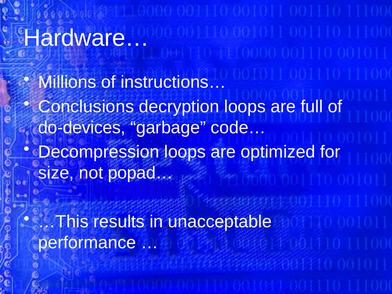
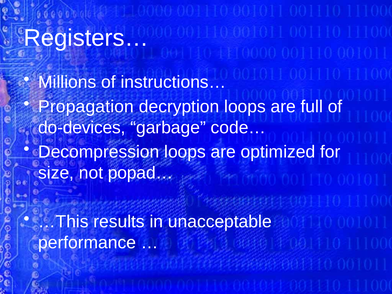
Hardware…: Hardware… -> Registers… (86, 38)
Conclusions: Conclusions -> Propagation (86, 107)
